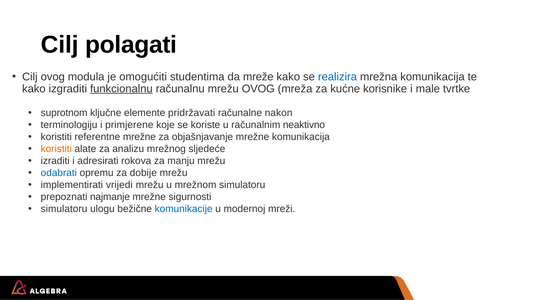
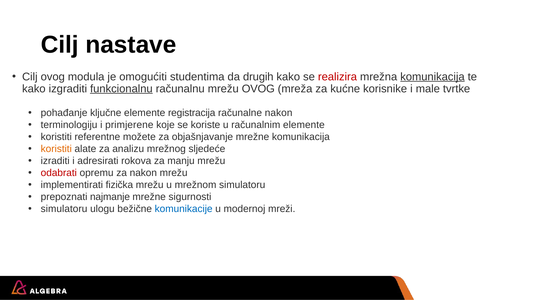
polagati: polagati -> nastave (131, 45)
mreže: mreže -> drugih (258, 77)
realizira colour: blue -> red (337, 77)
komunikacija underline: none -> present (432, 77)
suprotnom: suprotnom -> pohađanje (64, 113)
pridržavati: pridržavati -> registracija (192, 113)
računalnim neaktivno: neaktivno -> elemente (304, 125)
referentne mrežne: mrežne -> možete (139, 137)
odabrati colour: blue -> red (59, 173)
za dobije: dobije -> nakon (143, 173)
vrijedi: vrijedi -> fizička (119, 185)
